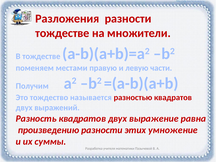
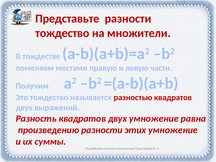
Разложения: Разложения -> Представьте (67, 19)
тождестве: тождестве -> тождество (62, 33)
двух выражение: выражение -> умножение (154, 119)
